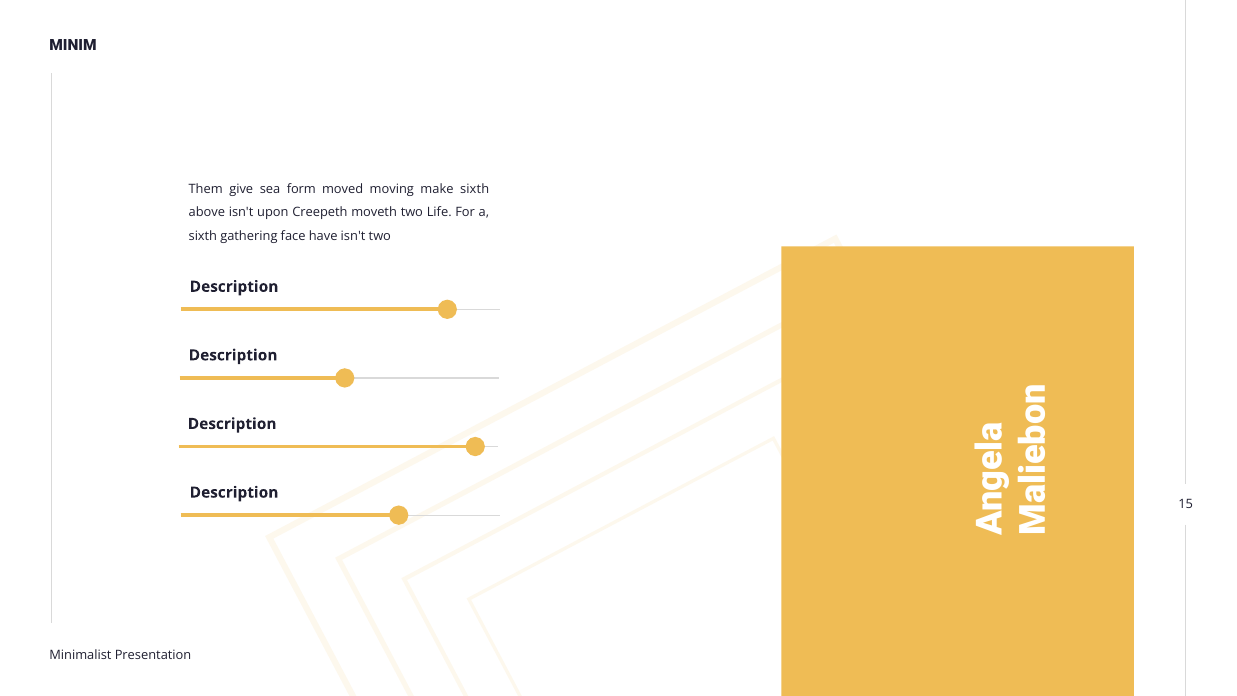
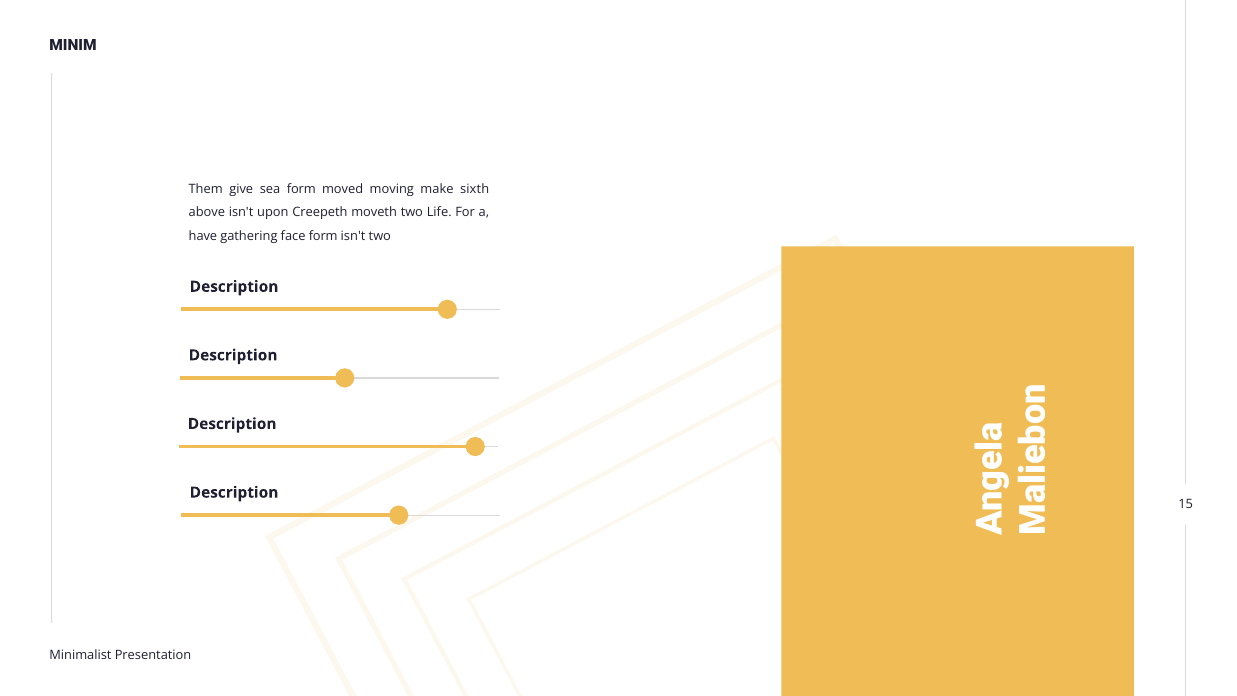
sixth: sixth -> have (203, 236)
face have: have -> form (323, 236)
